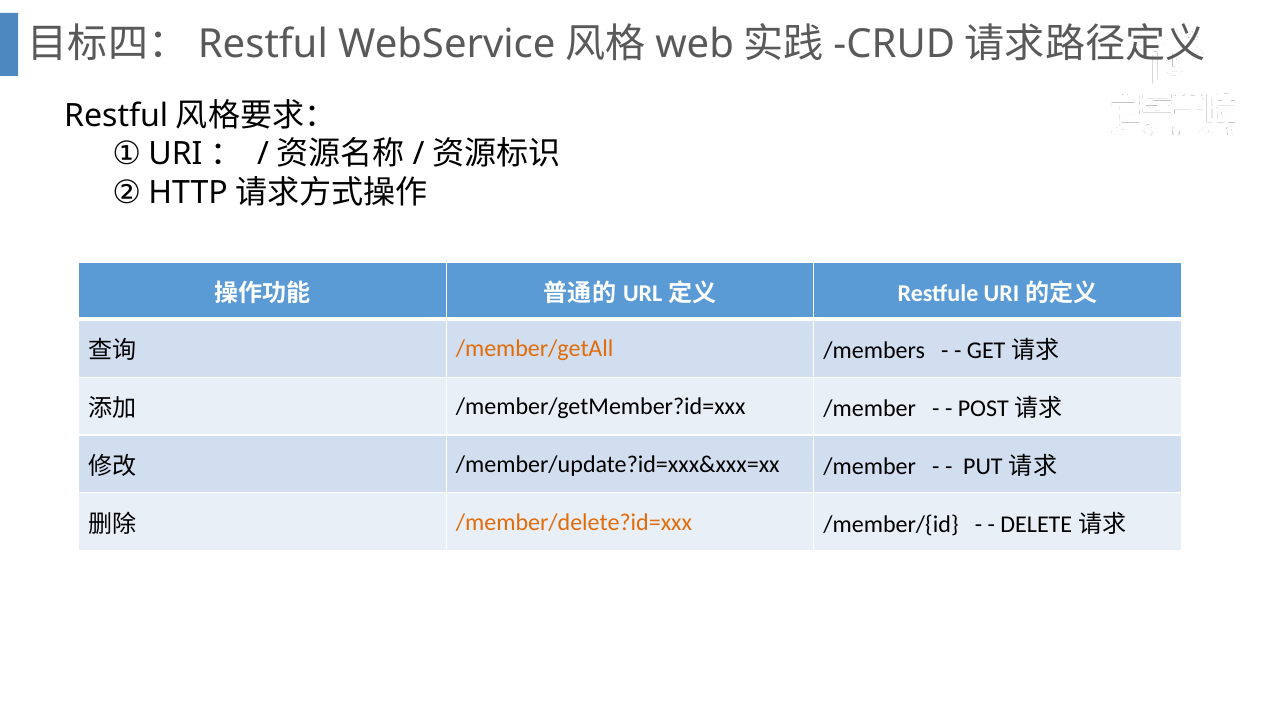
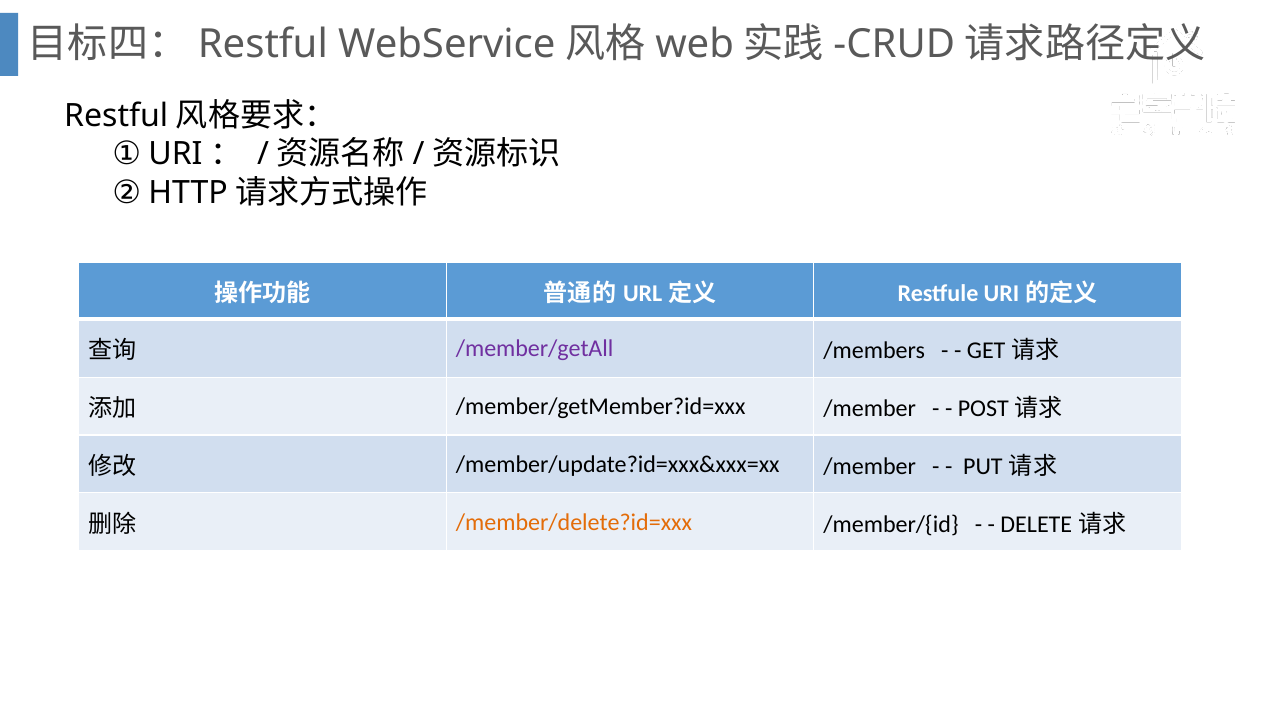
/member/getAll colour: orange -> purple (535, 348)
